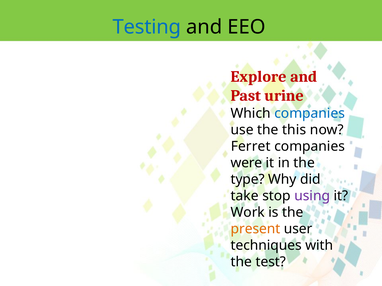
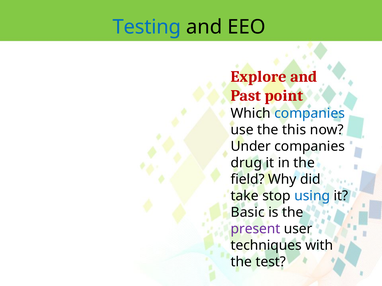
urine: urine -> point (284, 96)
Ferret: Ferret -> Under (251, 147)
were: were -> drug (246, 163)
type: type -> ﬁeld (248, 180)
using colour: purple -> blue (312, 196)
Work: Work -> Basic (248, 213)
present colour: orange -> purple (255, 229)
